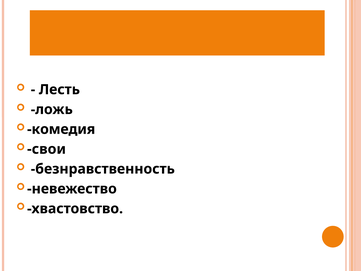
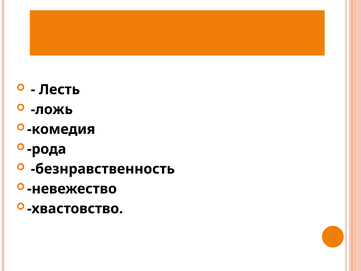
свои: свои -> рода (47, 149)
